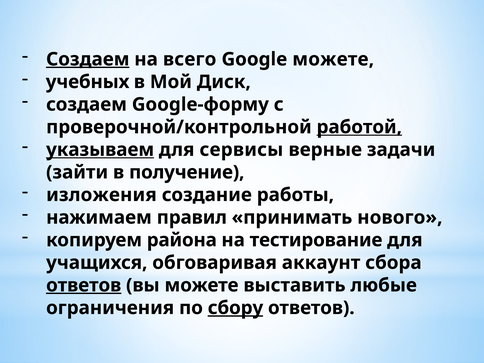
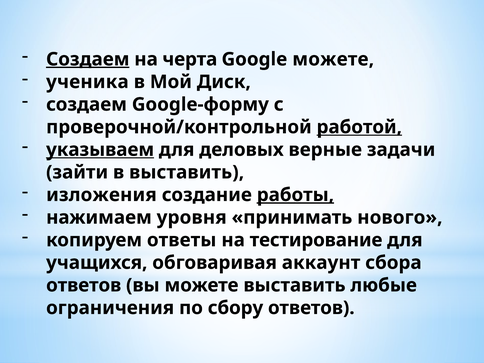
всего: всего -> черта (190, 59)
учебных: учебных -> ученика (87, 82)
сервисы: сервисы -> деловых (241, 150)
в получение: получение -> выставить (187, 172)
работы underline: none -> present (295, 195)
правил: правил -> уровня (192, 217)
района: района -> ответы (182, 240)
ответов underline: present -> none (84, 285)
сбору underline: present -> none (235, 308)
